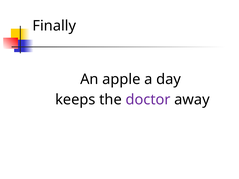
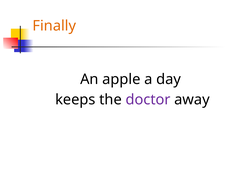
Finally colour: black -> orange (54, 26)
